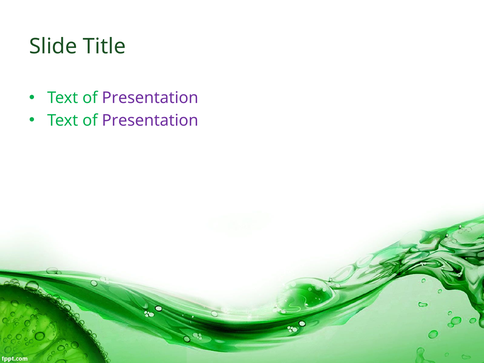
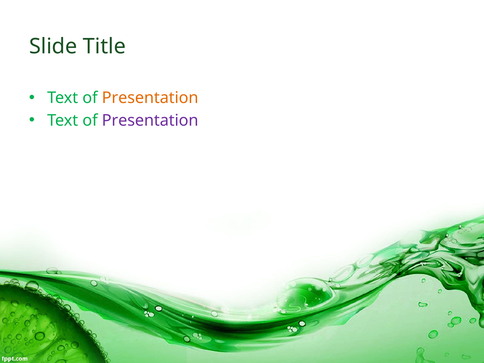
Presentation colour: purple -> orange (150, 98)
